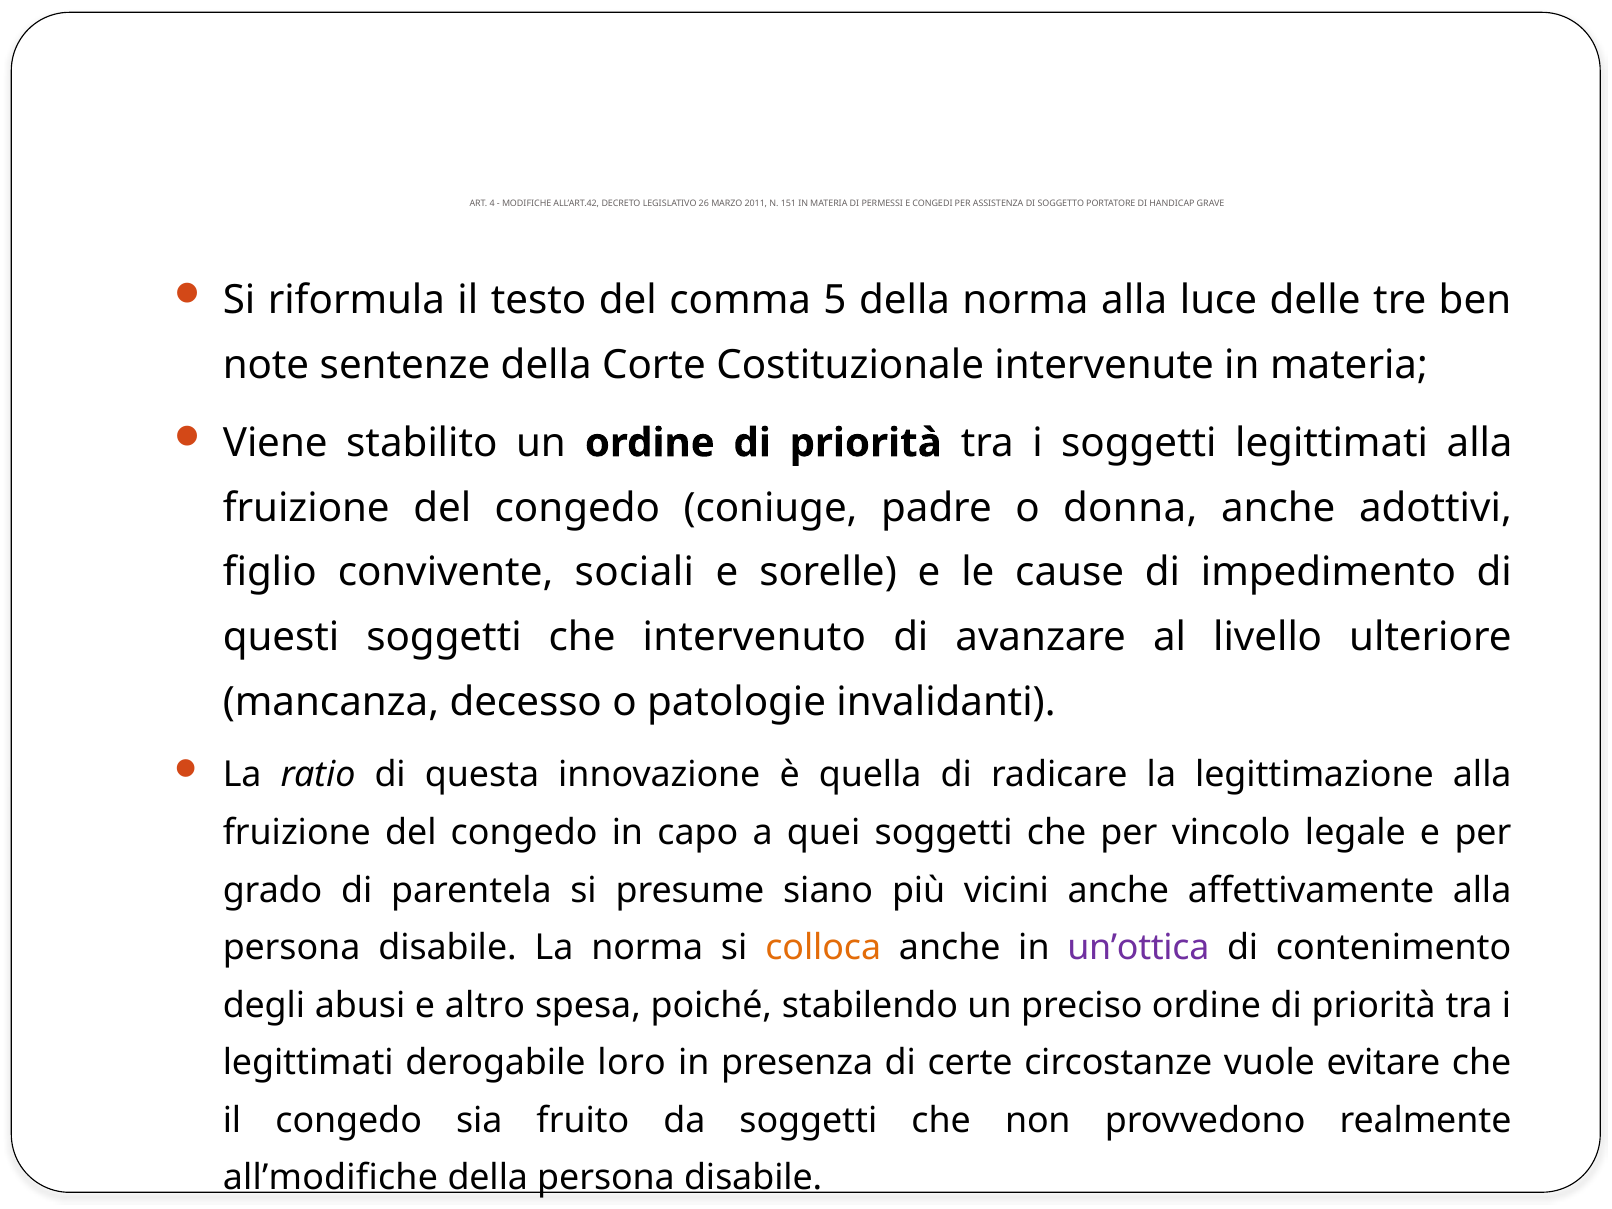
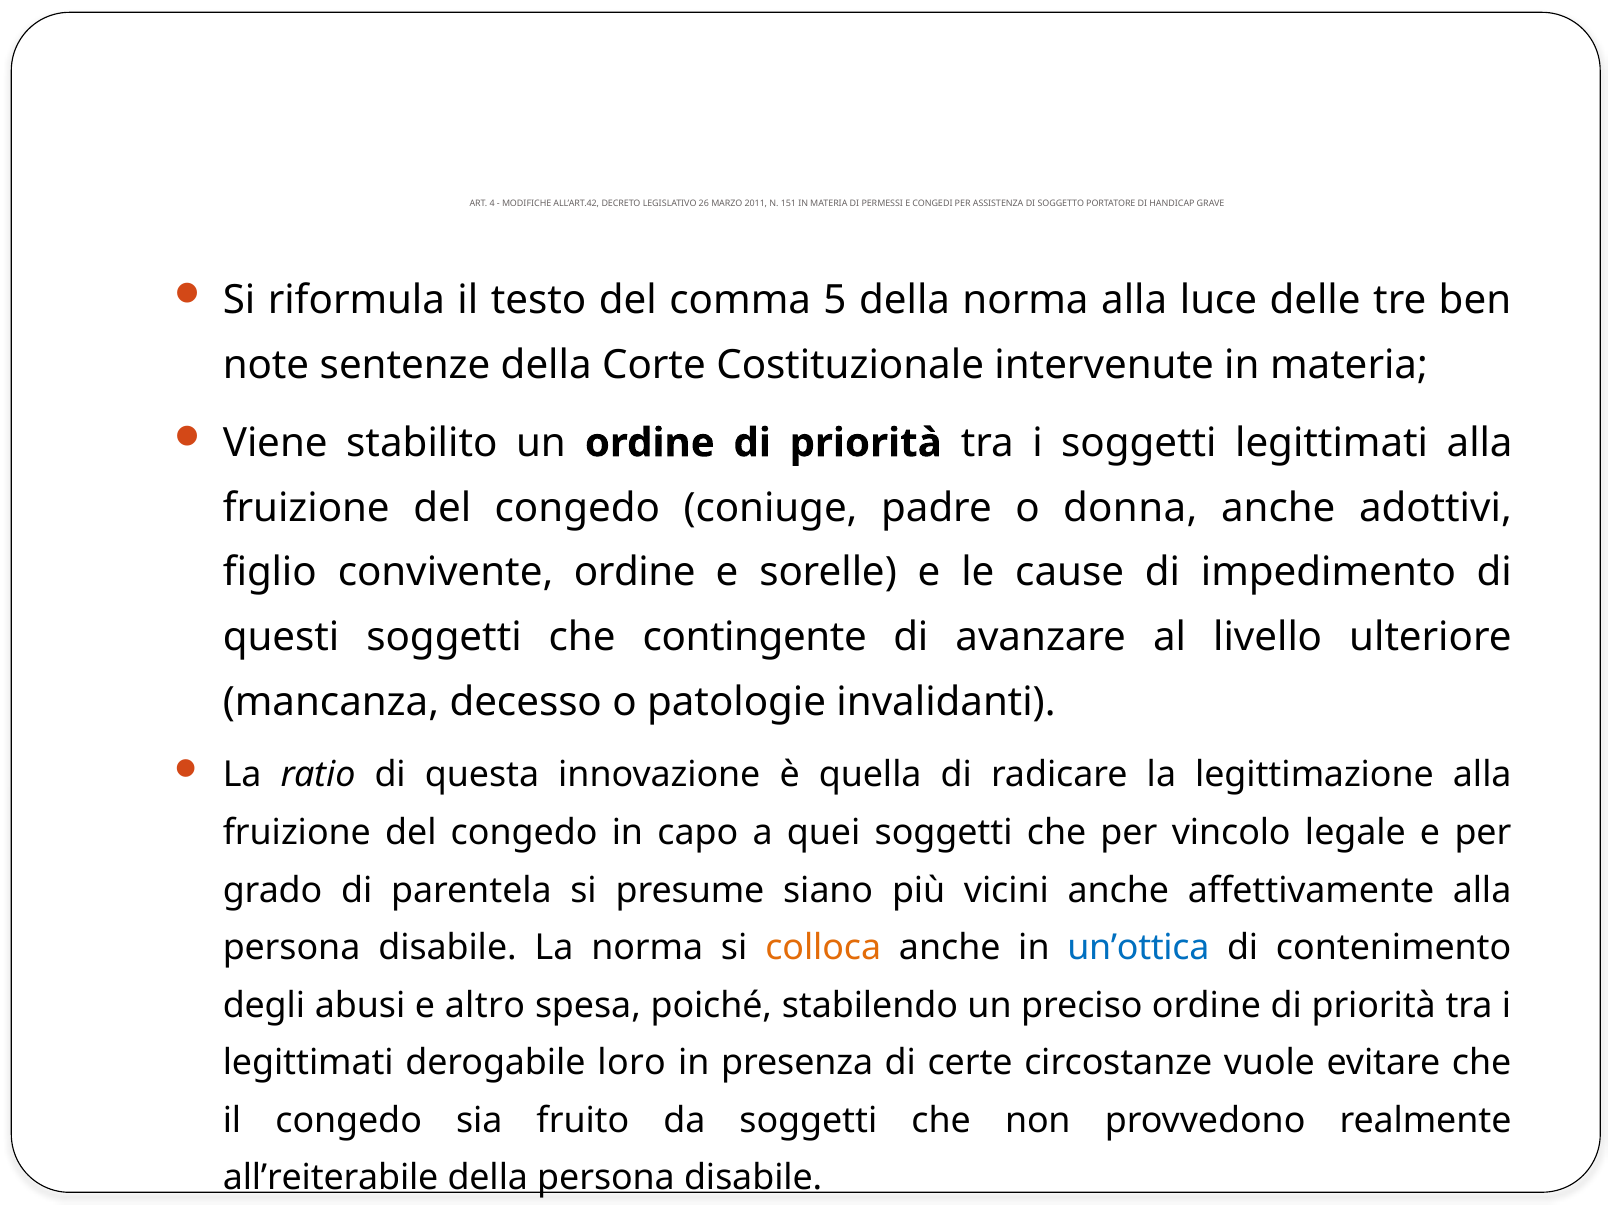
convivente sociali: sociali -> ordine (635, 573)
intervenuto: intervenuto -> contingente (755, 637)
un’ottica colour: purple -> blue (1138, 948)
all’modifiche: all’modifiche -> all’reiterabile (331, 1178)
